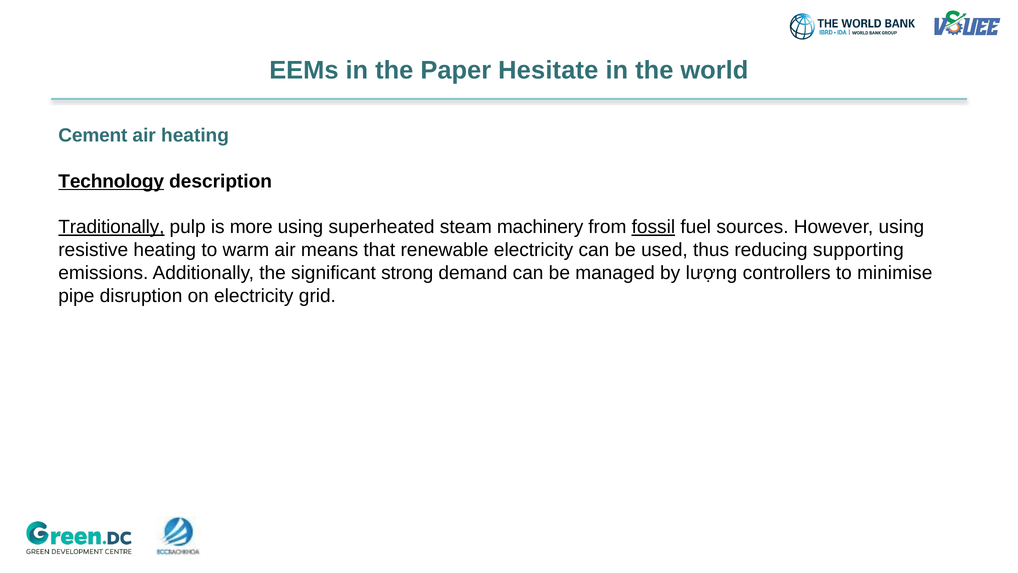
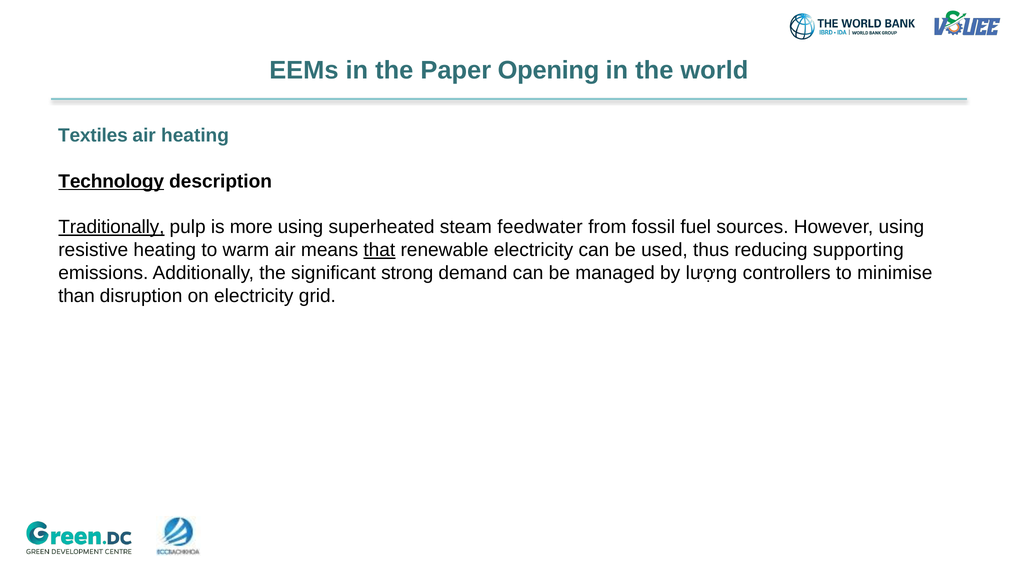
Hesitate: Hesitate -> Opening (548, 70)
Cement: Cement -> Textiles (93, 135)
machinery: machinery -> feedwater (540, 227)
fossil underline: present -> none (653, 227)
that underline: none -> present (379, 250)
pipe: pipe -> than (76, 296)
